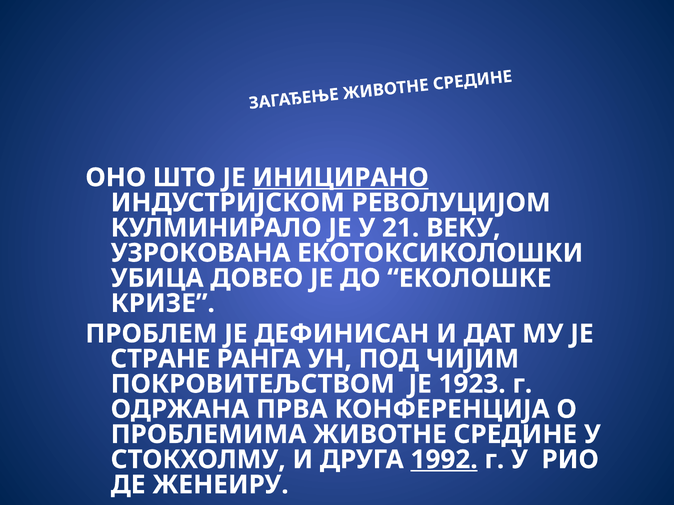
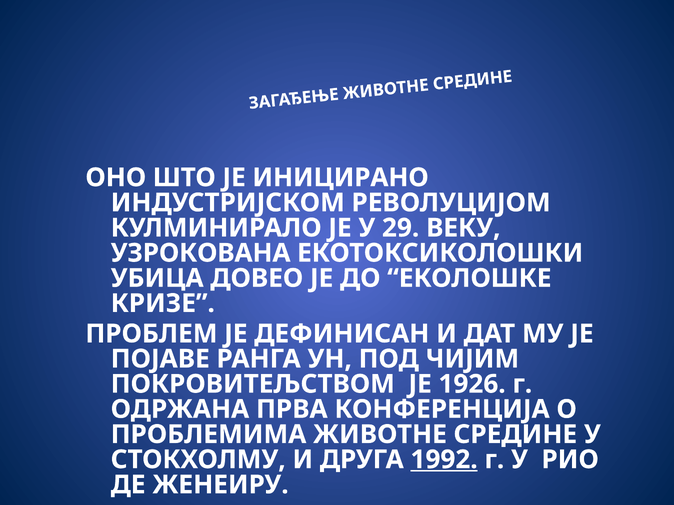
ИНИЦИРАНО underline: present -> none (341, 178)
21: 21 -> 29 (401, 228)
СТРАНЕ: СТРАНЕ -> ПОЈАВЕ (160, 359)
1923: 1923 -> 1926 (472, 384)
